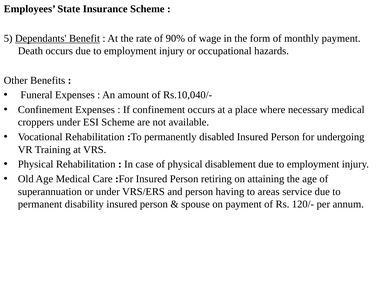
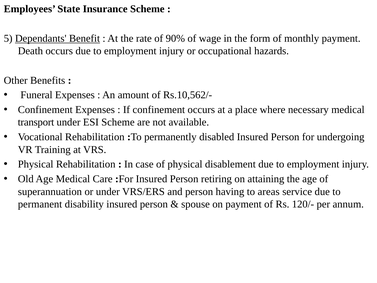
Rs.10,040/-: Rs.10,040/- -> Rs.10,562/- (188, 95)
croppers: croppers -> transport (36, 122)
